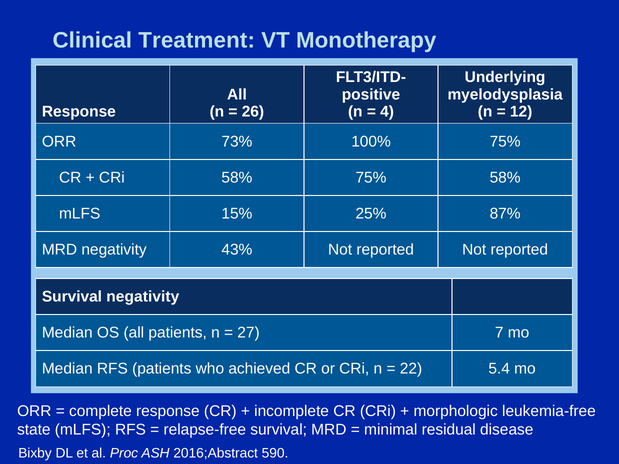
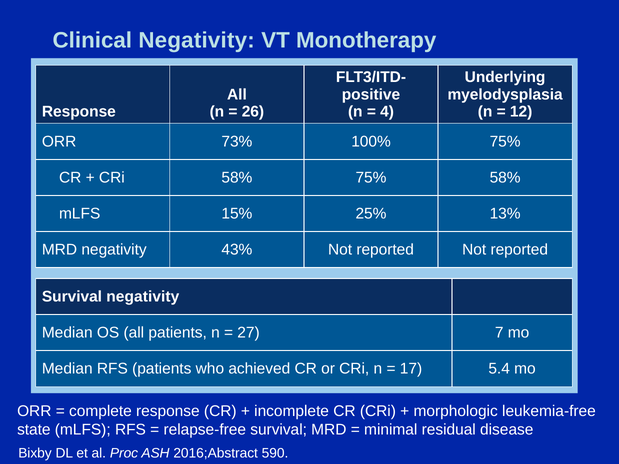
Clinical Treatment: Treatment -> Negativity (197, 40)
87%: 87% -> 13% (505, 214)
22: 22 -> 17 (411, 369)
